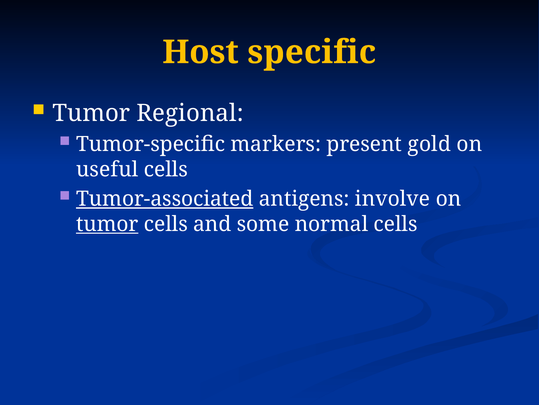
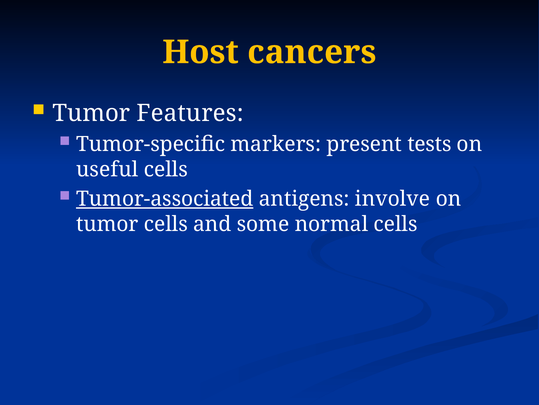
specific: specific -> cancers (312, 52)
Regional: Regional -> Features (190, 113)
gold: gold -> tests (429, 144)
tumor underline: present -> none (107, 224)
